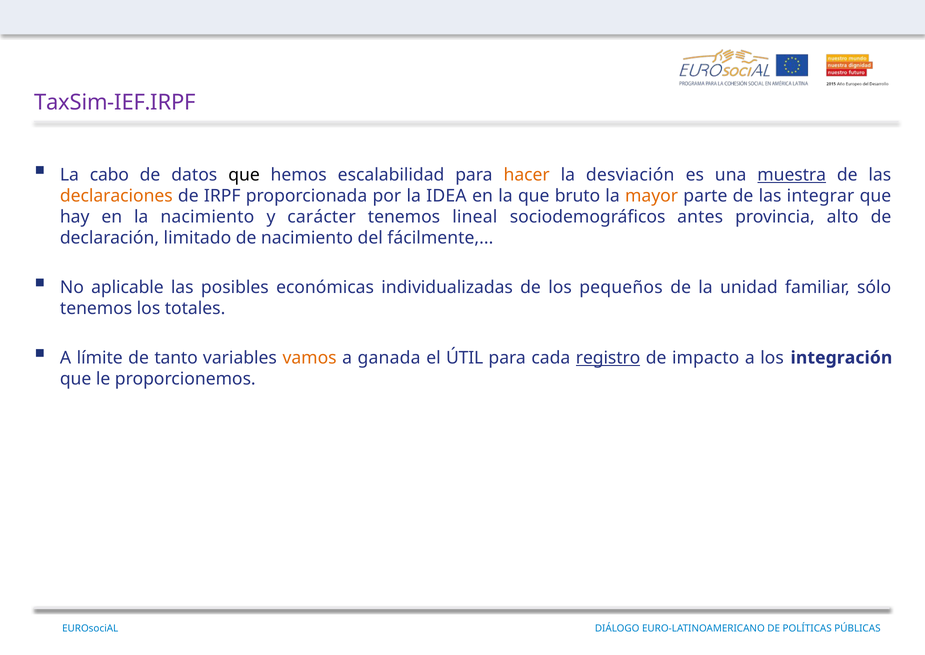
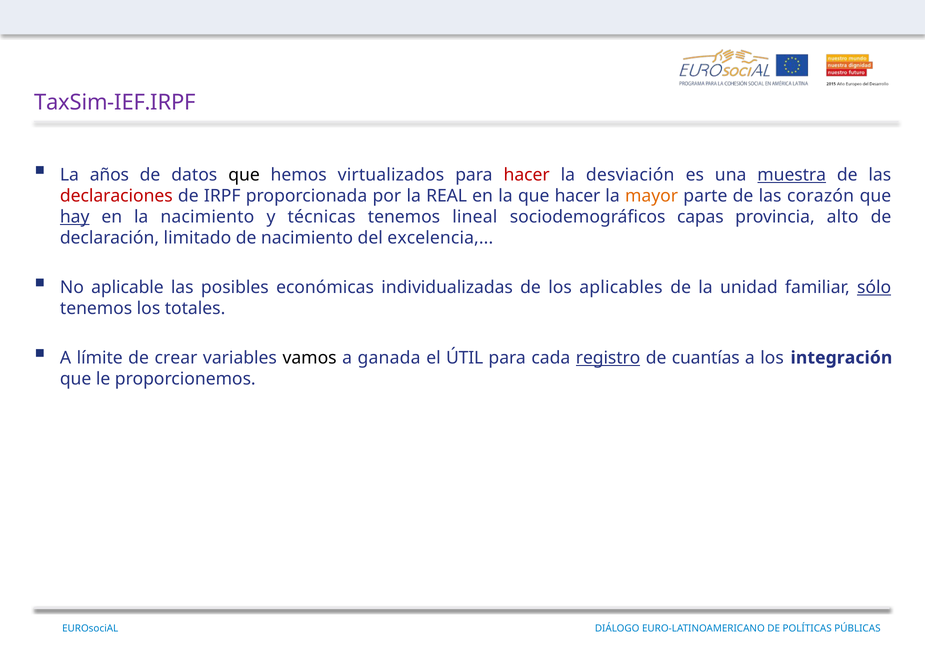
cabo: cabo -> años (109, 175)
escalabilidad: escalabilidad -> virtualizados (391, 175)
hacer colour: orange -> red (527, 175)
declaraciones colour: orange -> red (116, 196)
IDEA: IDEA -> REAL (447, 196)
que bruto: bruto -> hacer (577, 196)
integrar: integrar -> corazón (821, 196)
hay underline: none -> present (75, 217)
carácter: carácter -> técnicas (322, 217)
antes: antes -> capas (700, 217)
fácilmente: fácilmente -> excelencia (440, 238)
pequeños: pequeños -> aplicables (621, 287)
sólo underline: none -> present (874, 287)
tanto: tanto -> crear (176, 357)
vamos colour: orange -> black (310, 357)
impacto: impacto -> cuantías (706, 357)
